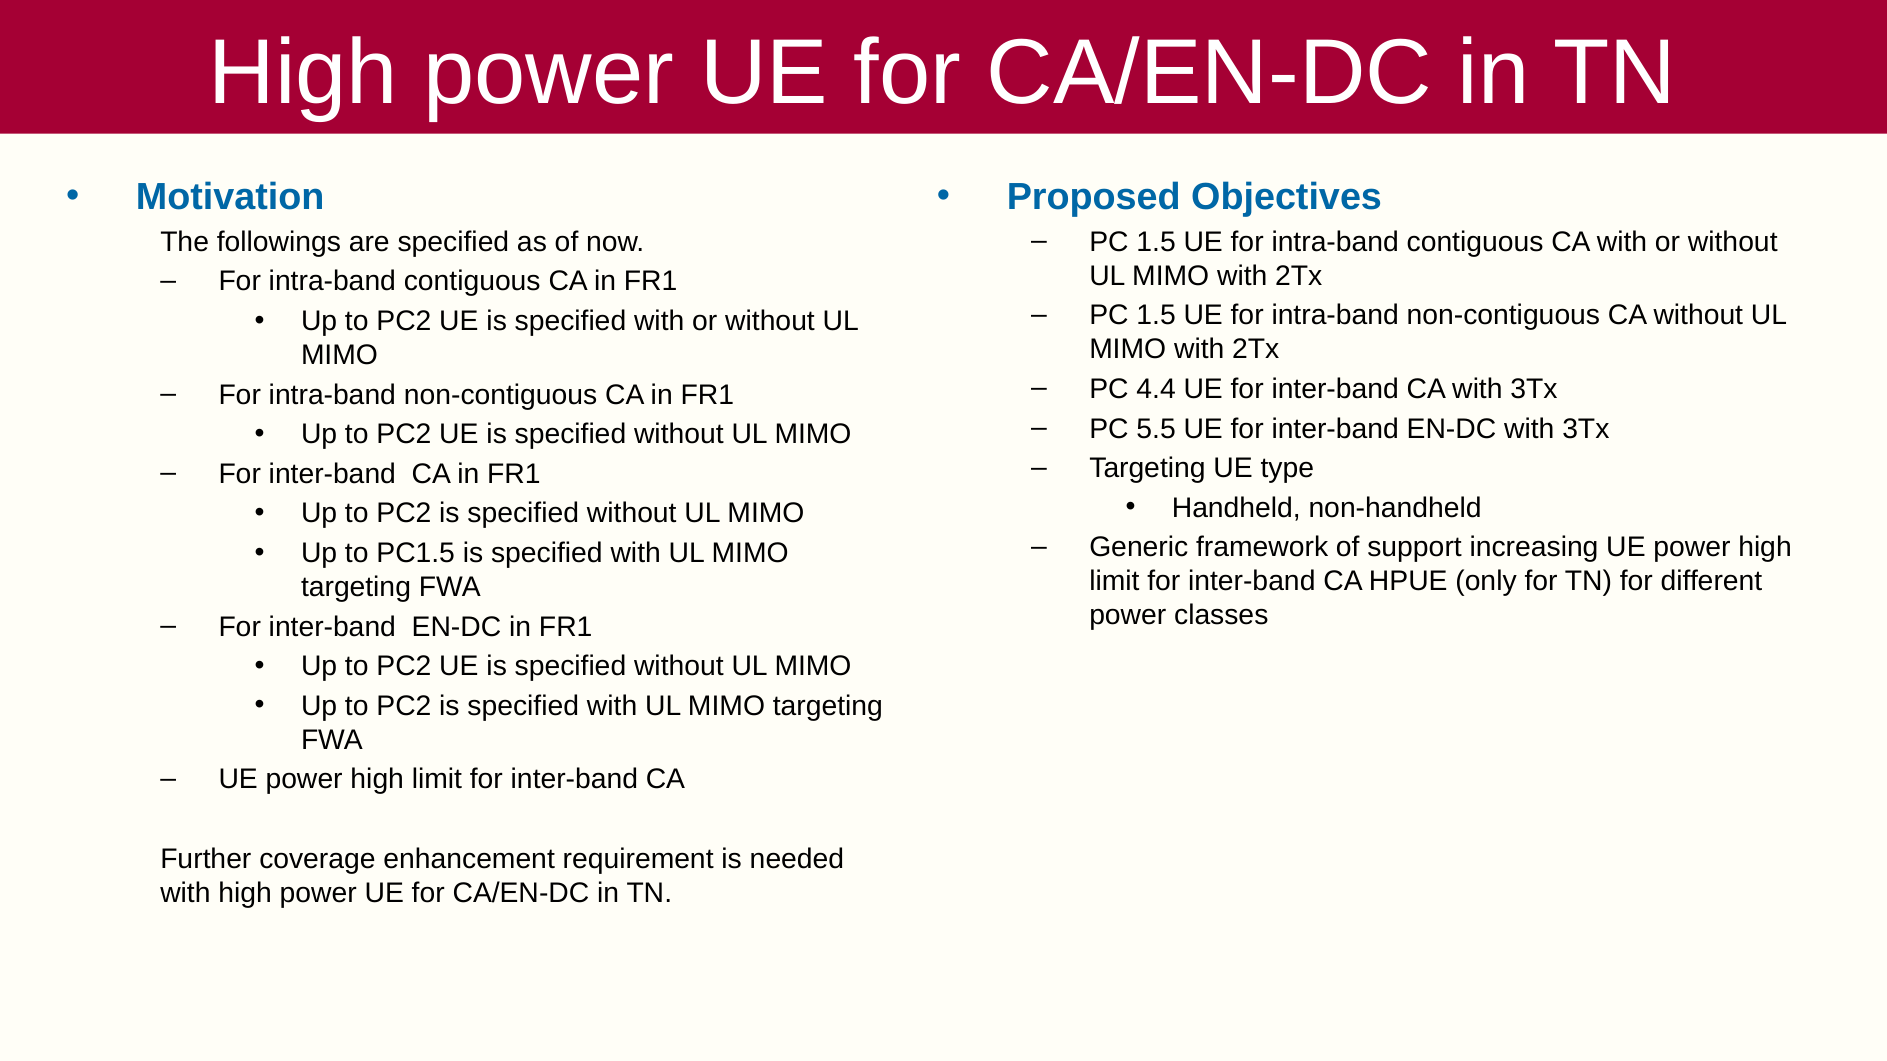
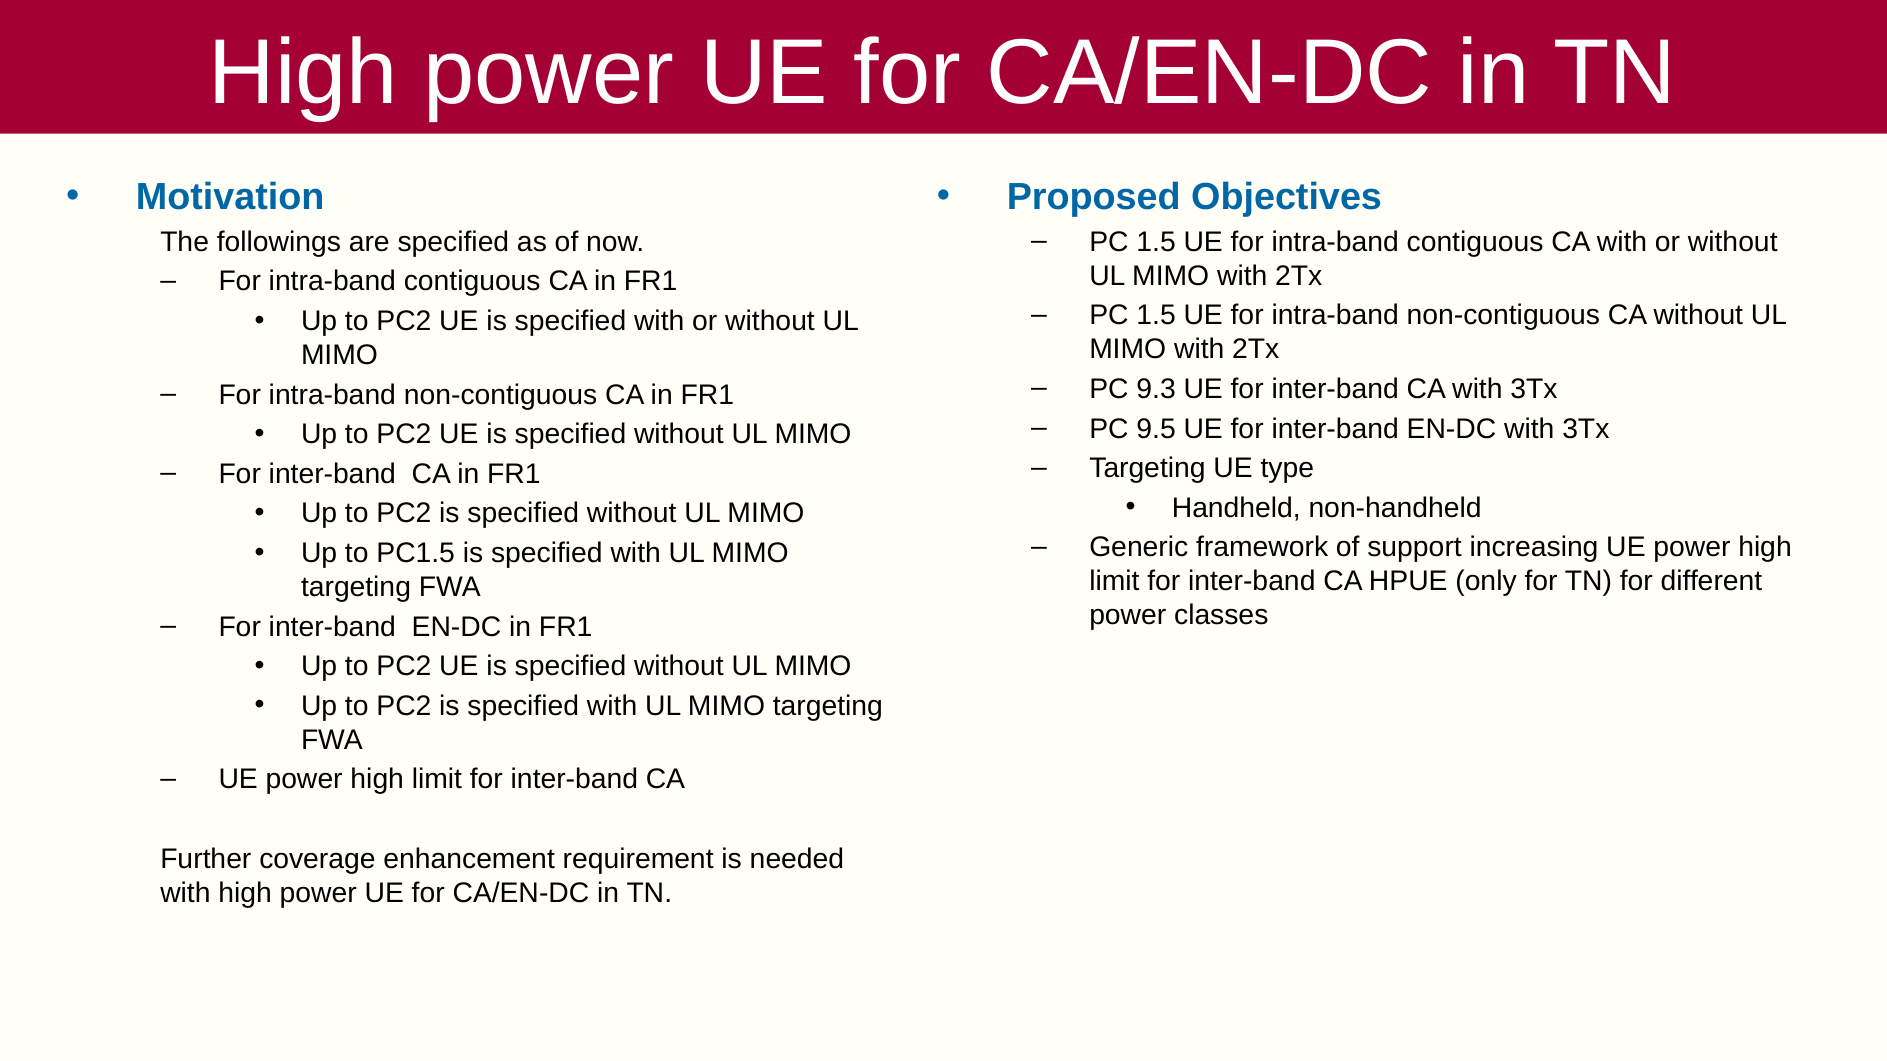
4.4: 4.4 -> 9.3 (1156, 389)
5.5: 5.5 -> 9.5 (1156, 429)
